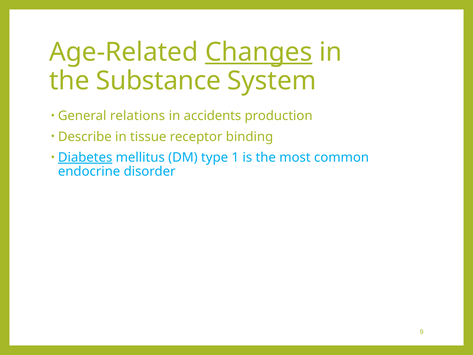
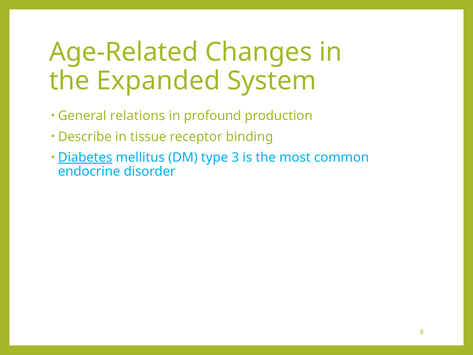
Changes underline: present -> none (259, 52)
Substance: Substance -> Expanded (158, 81)
accidents: accidents -> profound (212, 116)
1: 1 -> 3 (235, 157)
